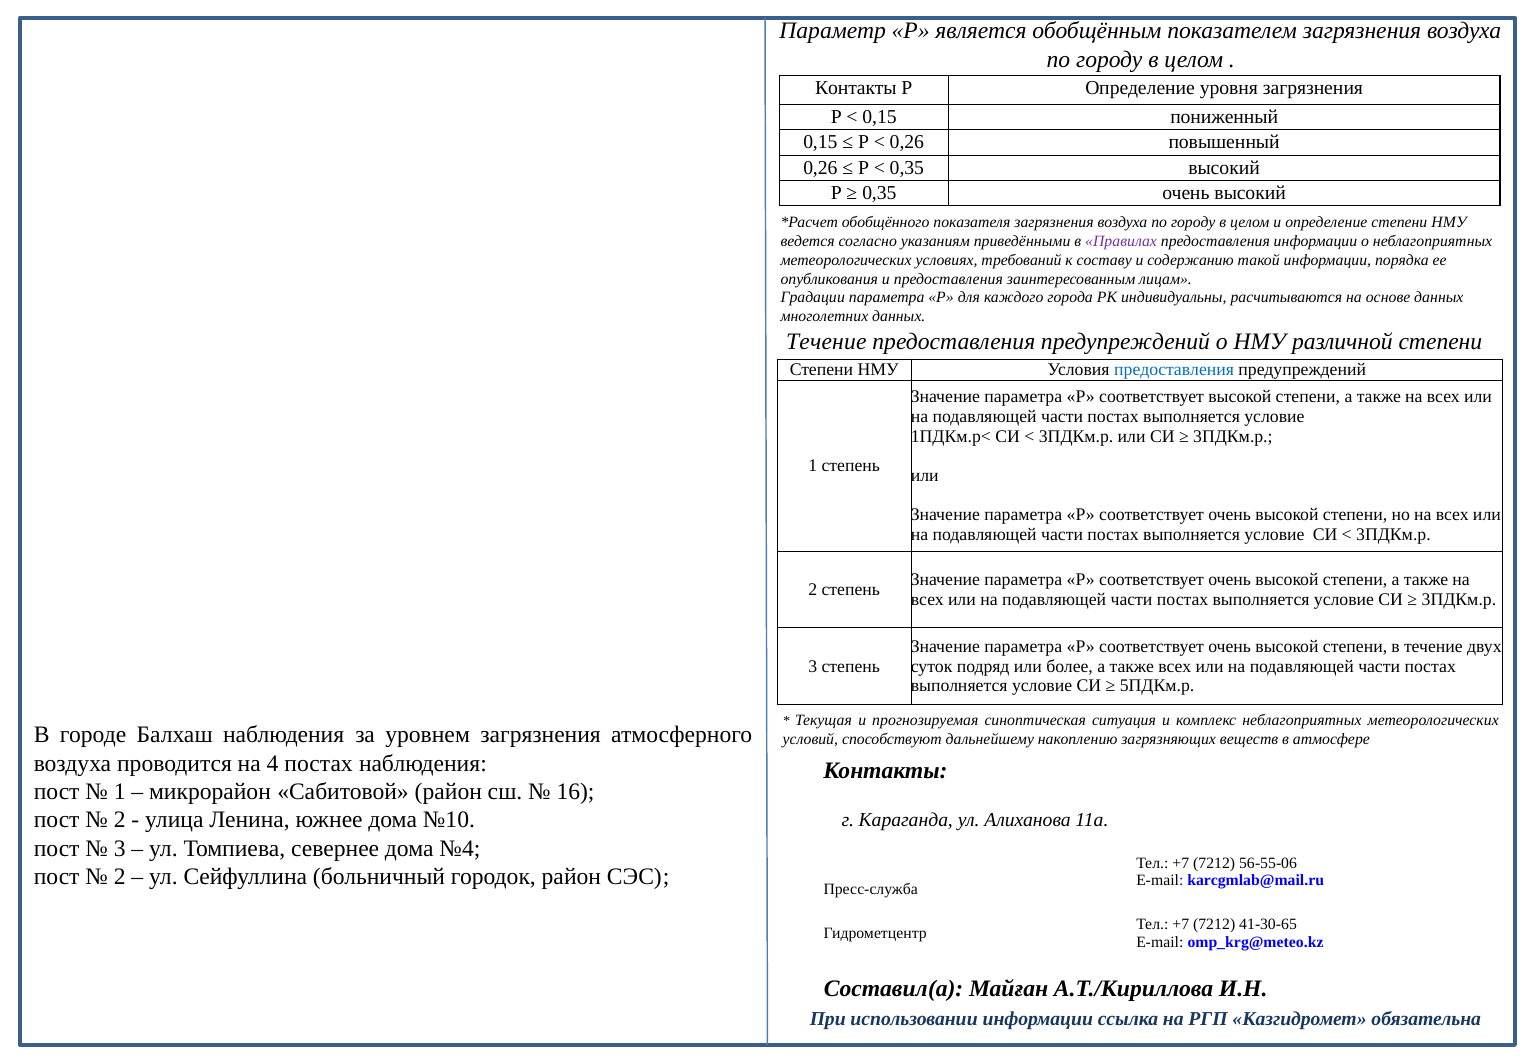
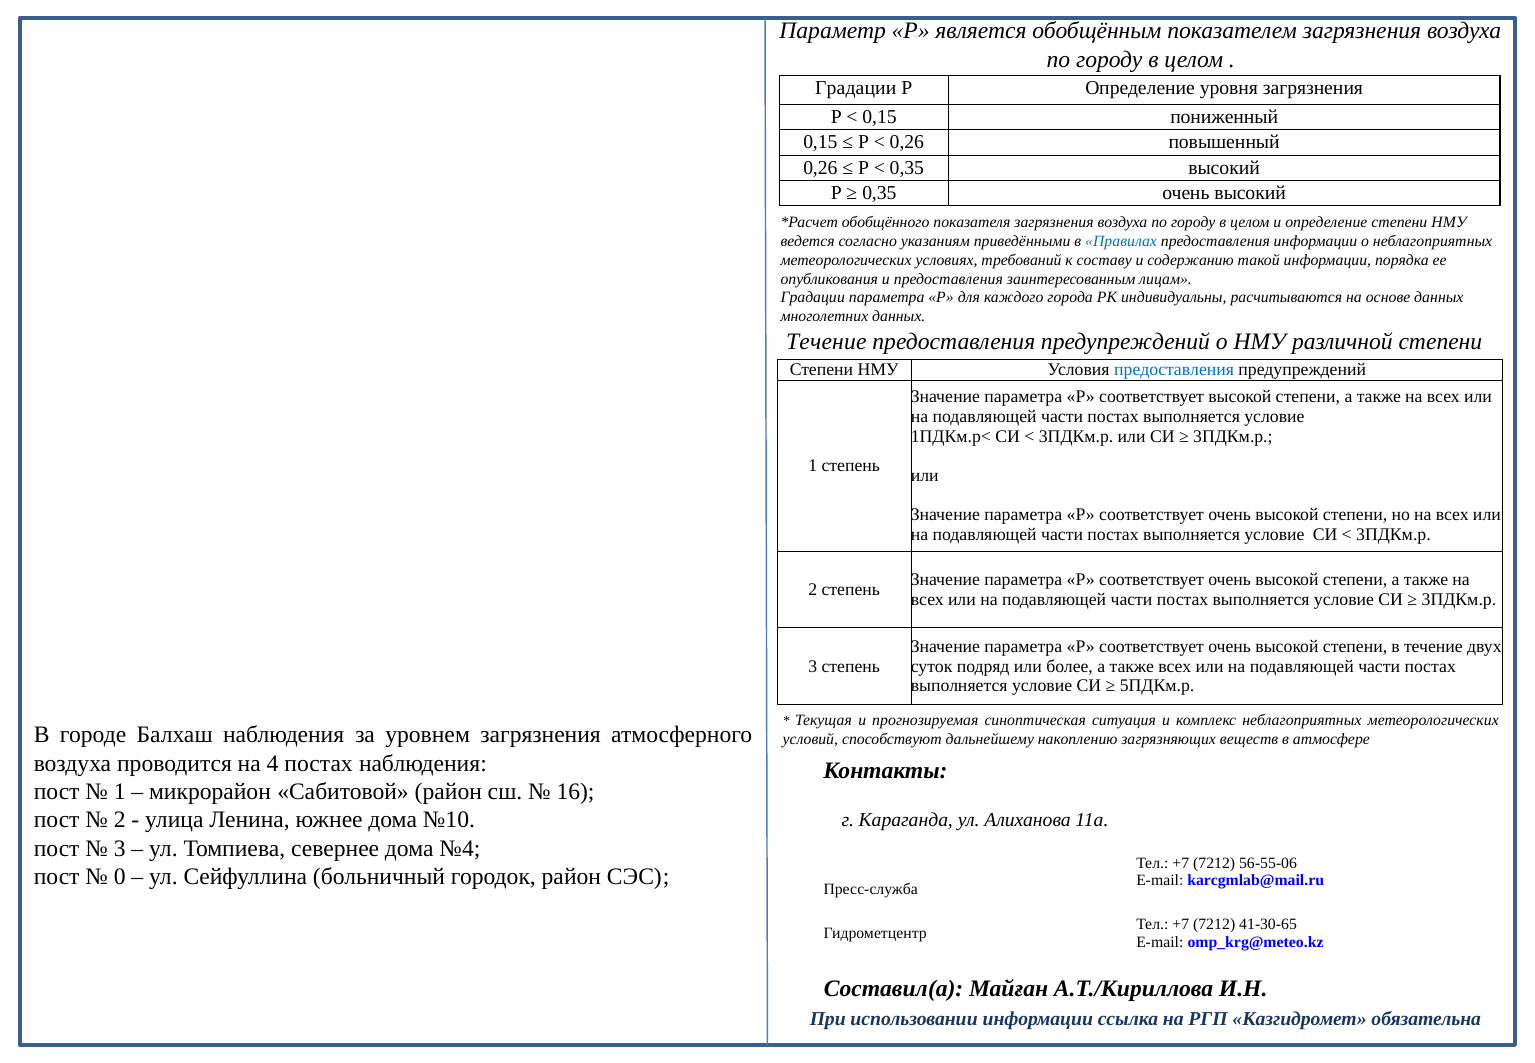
Контакты: Контакты -> Градации (856, 88)
Правилах colour: purple -> blue (1121, 241)
2: 2 -> 0 (120, 876)
